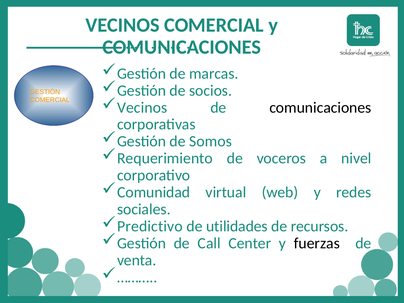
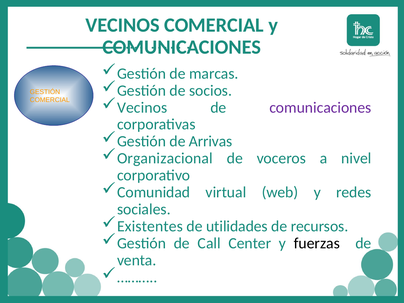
comunicaciones colour: black -> purple (320, 107)
Somos: Somos -> Arrivas (211, 141)
Requerimiento: Requerimiento -> Organizacional (165, 158)
Predictivo: Predictivo -> Existentes (150, 226)
